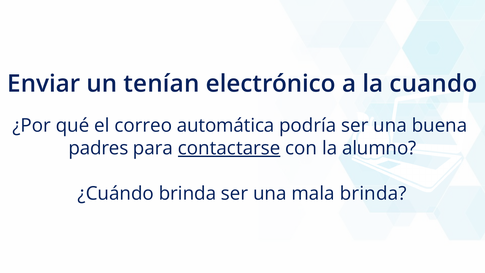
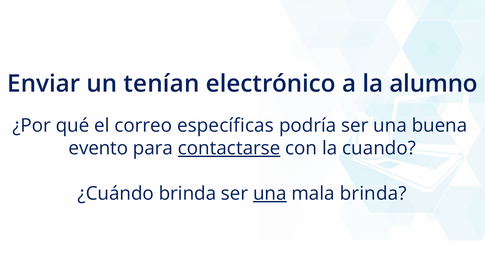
cuando: cuando -> alumno (434, 84)
automática: automática -> específicas (225, 126)
padres: padres -> evento (98, 148)
alumno: alumno -> cuando (379, 148)
una underline: none -> present (270, 193)
